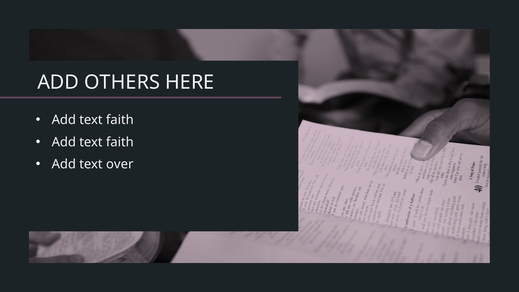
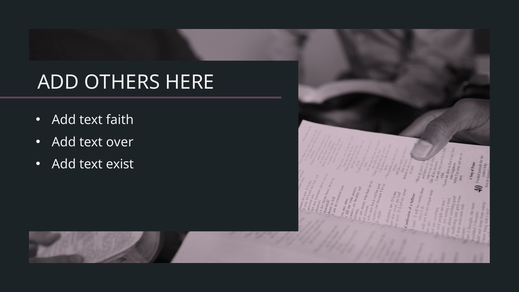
faith: faith -> over (120, 142)
over: over -> exist (120, 164)
